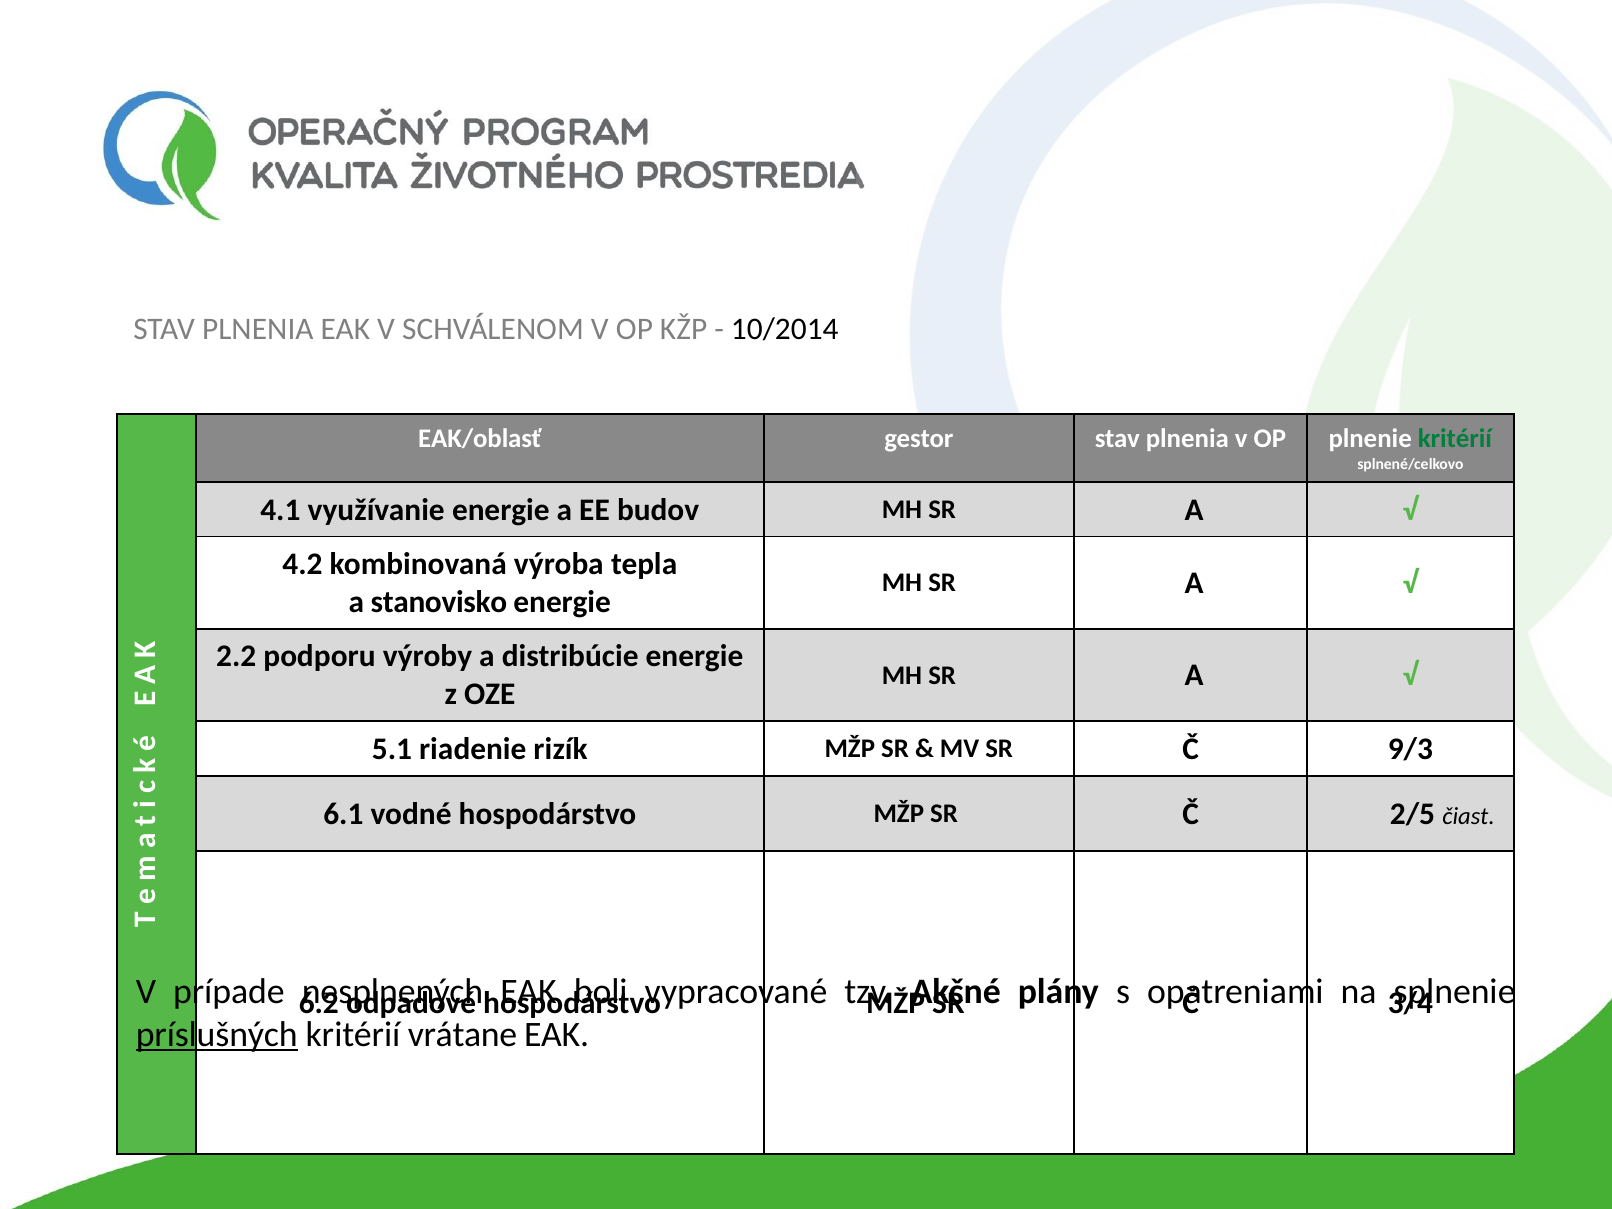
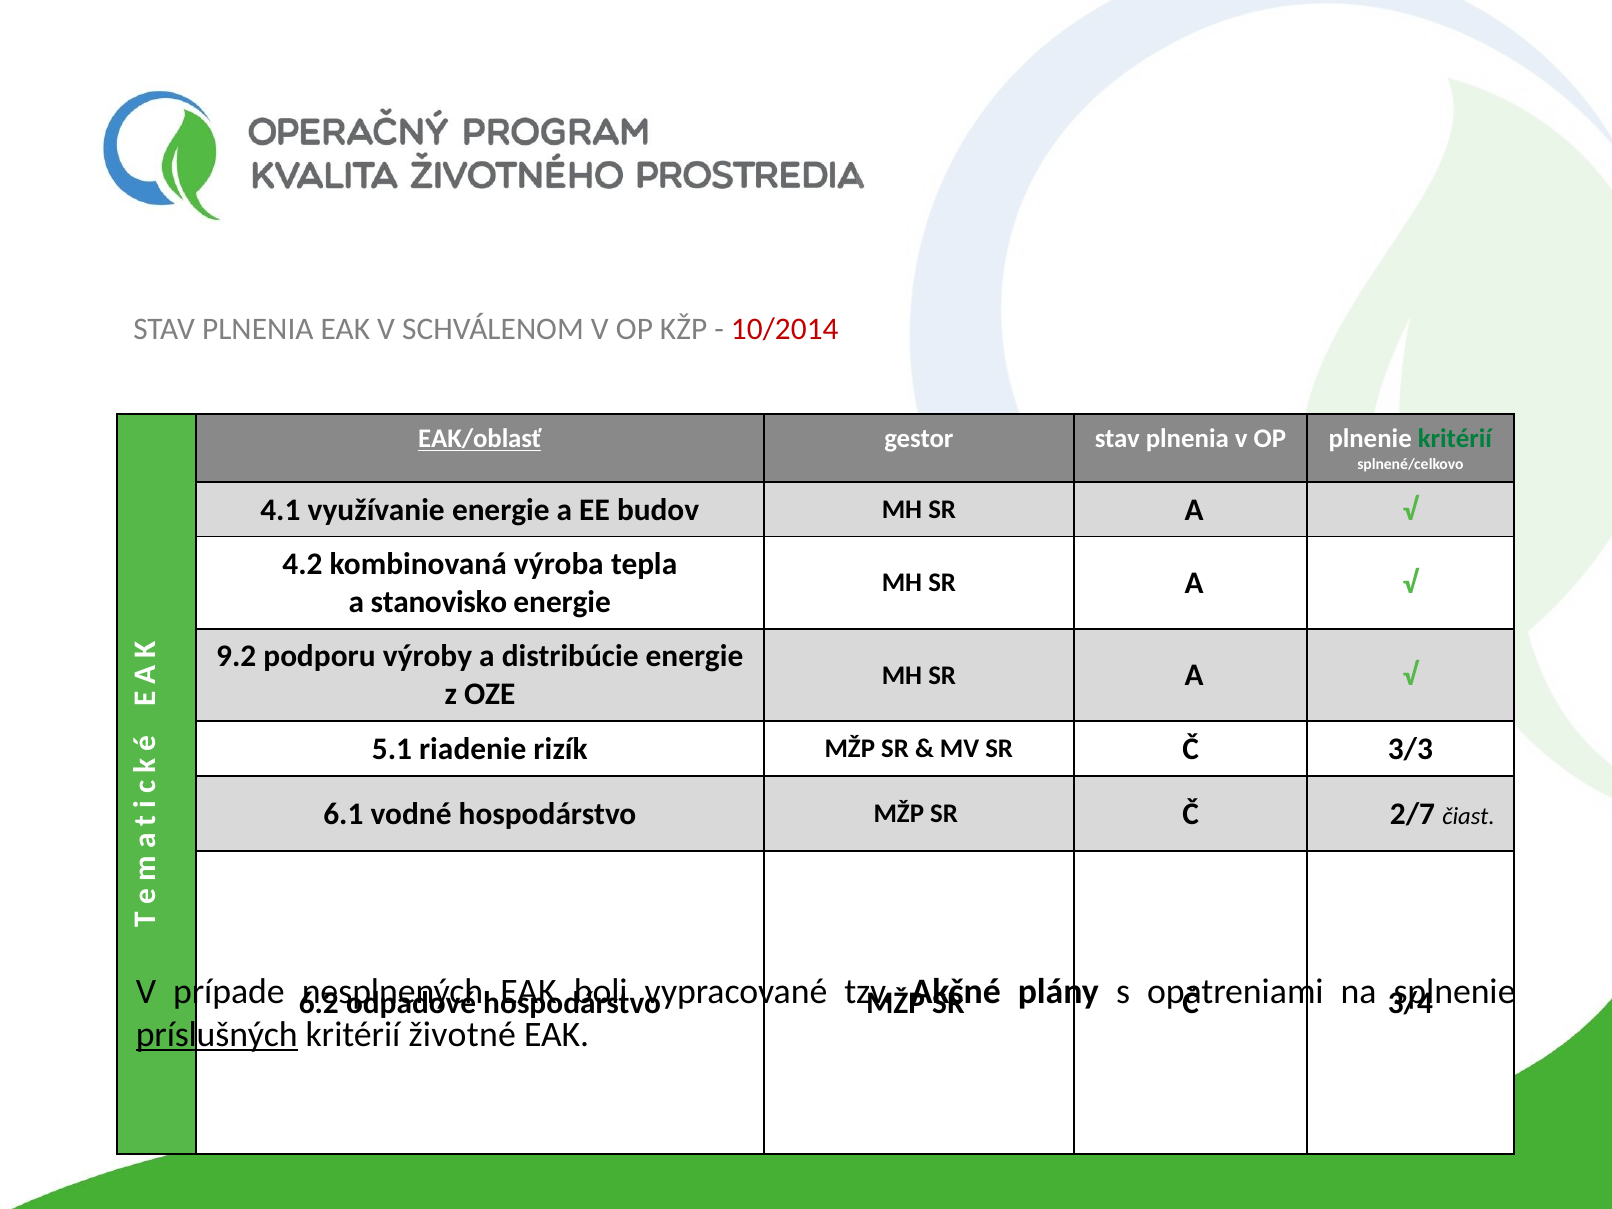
10/2014 colour: black -> red (785, 329)
EAK/oblasť underline: none -> present (480, 439)
2.2: 2.2 -> 9.2 (236, 656)
9/3: 9/3 -> 3/3 (1410, 749)
2/5: 2/5 -> 2/7 (1413, 814)
vrátane: vrátane -> životné (462, 1035)
